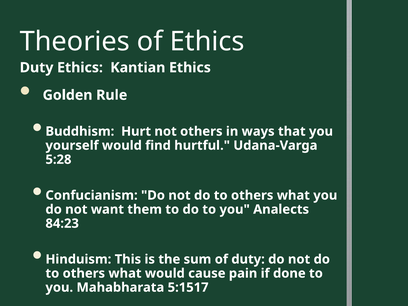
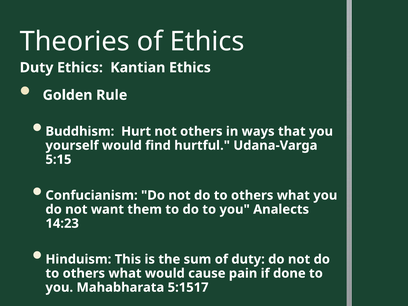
5:28: 5:28 -> 5:15 (58, 160)
84:23: 84:23 -> 14:23 (62, 223)
